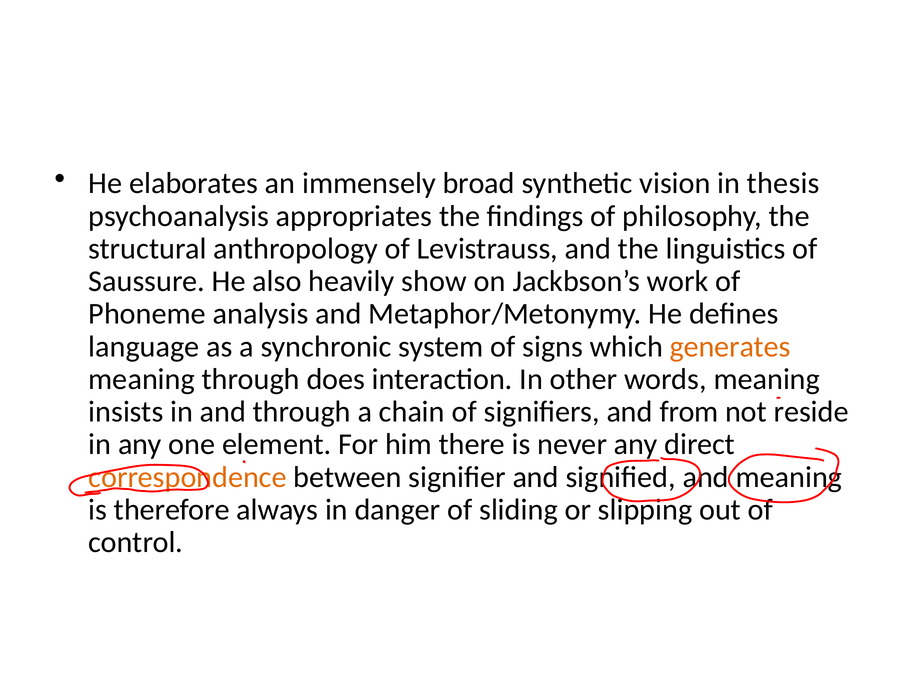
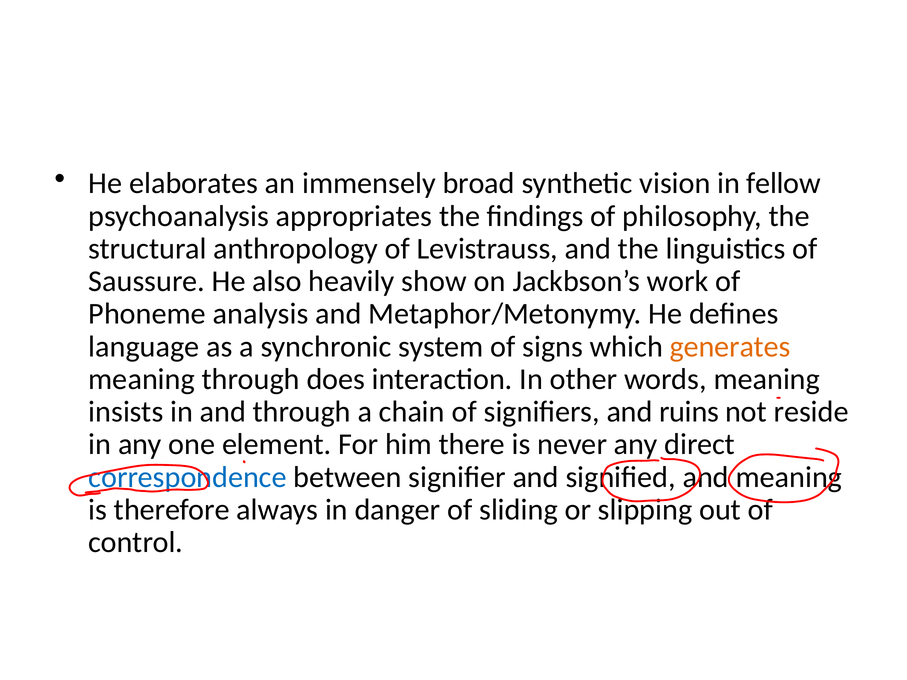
thesis: thesis -> fellow (784, 184)
from: from -> ruins (689, 412)
correspondence colour: orange -> blue (188, 477)
